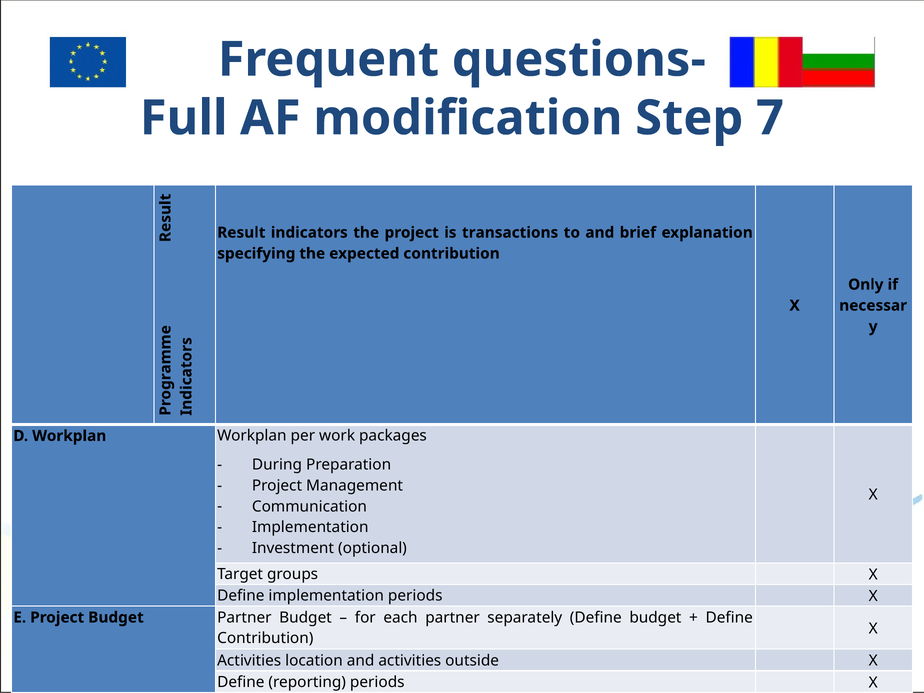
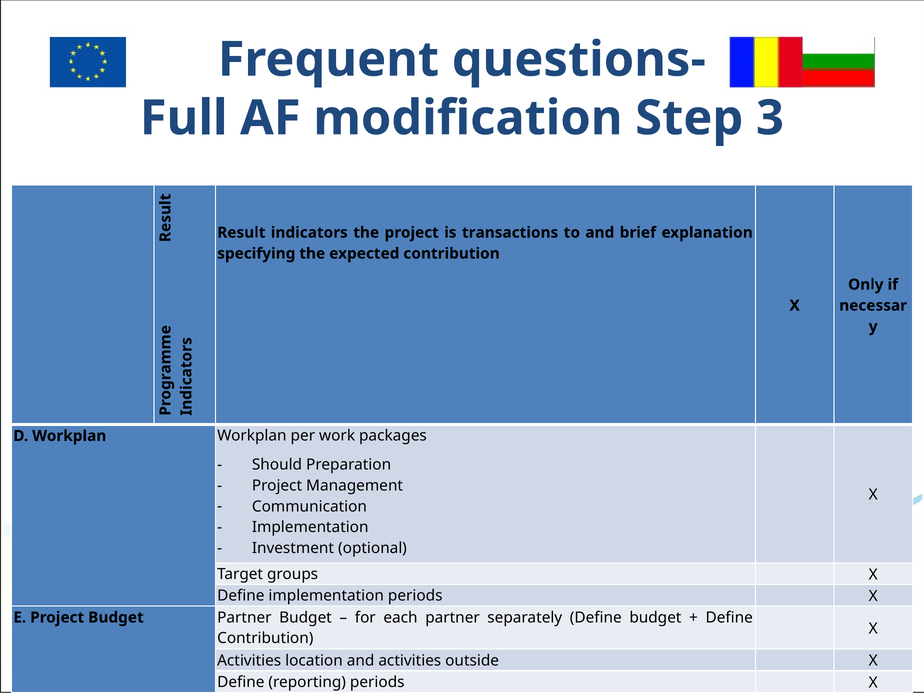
7: 7 -> 3 (770, 118)
During: During -> Should (277, 465)
